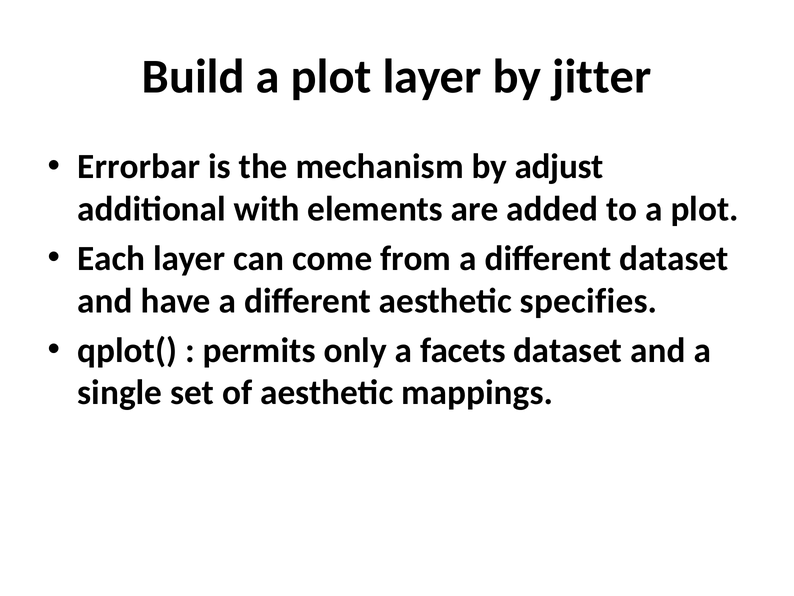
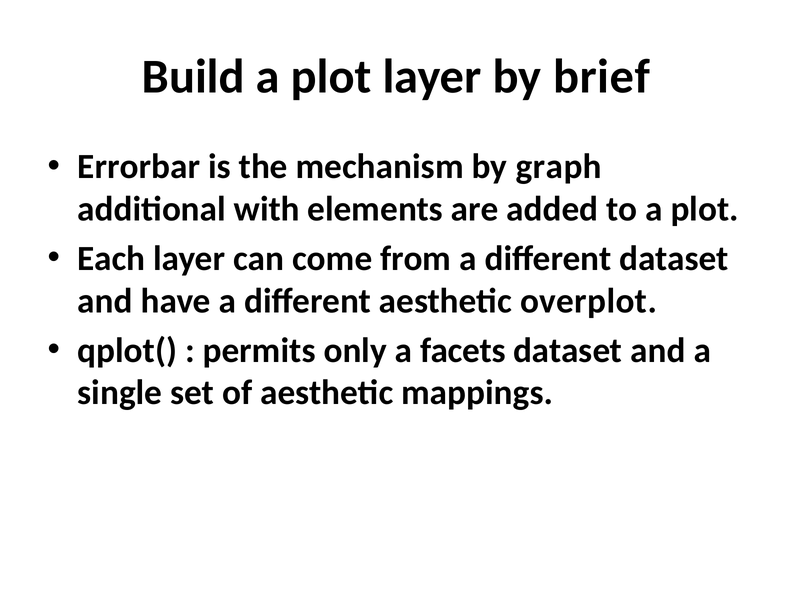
jitter: jitter -> brief (602, 77)
adjust: adjust -> graph (559, 167)
specifies: specifies -> overplot (588, 301)
